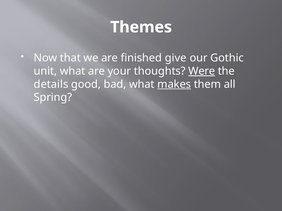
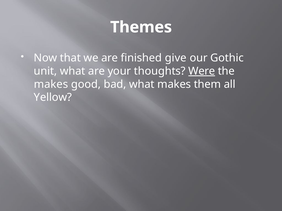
details: details -> makes (51, 84)
makes underline: present -> none (174, 84)
Spring: Spring -> Yellow (53, 98)
